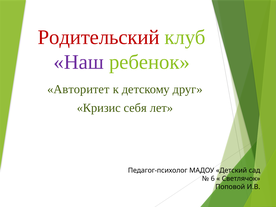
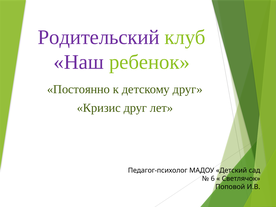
Родительский colour: red -> purple (99, 37)
Авторитет: Авторитет -> Постоянно (78, 89)
Кризис себя: себя -> друг (135, 108)
